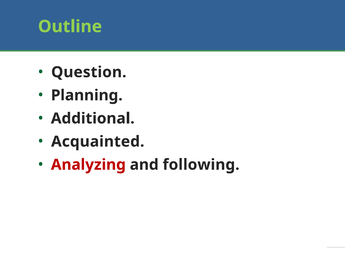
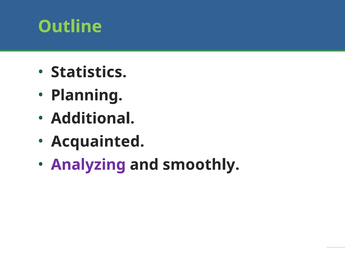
Question: Question -> Statistics (89, 72)
Analyzing colour: red -> purple (88, 165)
following: following -> smoothly (201, 165)
